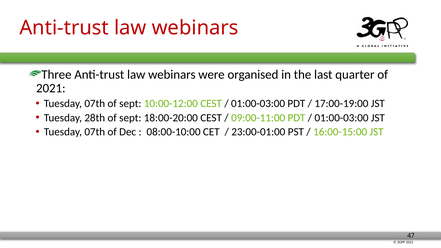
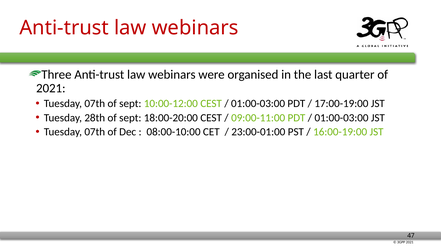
16:00-15:00: 16:00-15:00 -> 16:00-19:00 (340, 132)
